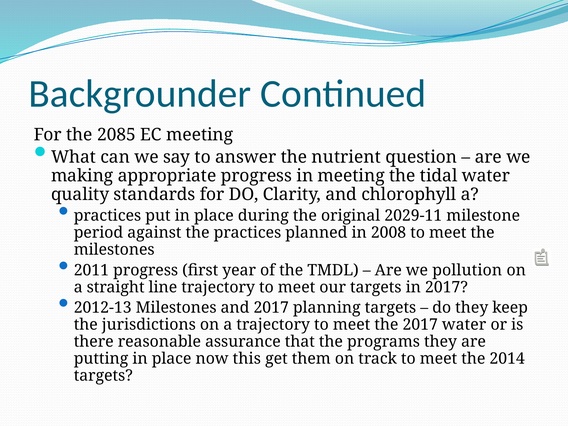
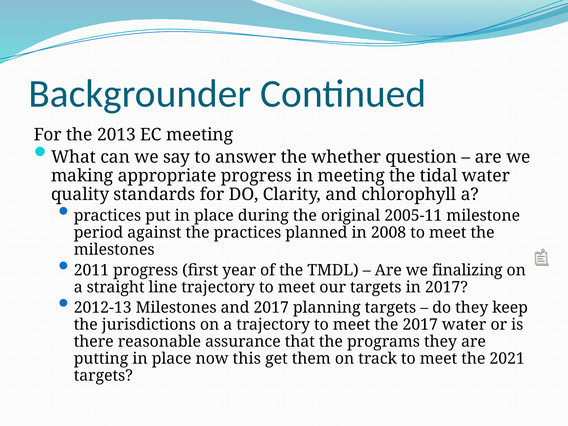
2085: 2085 -> 2013 (116, 135)
nutrient: nutrient -> whether (346, 157)
2029-11: 2029-11 -> 2005-11 (413, 216)
pollution: pollution -> finalizing (467, 270)
2014: 2014 -> 2021 (507, 359)
